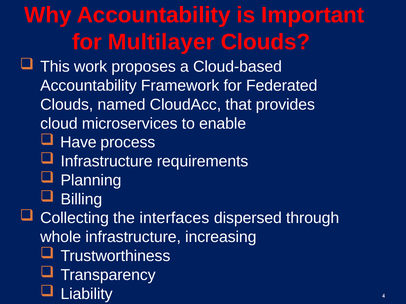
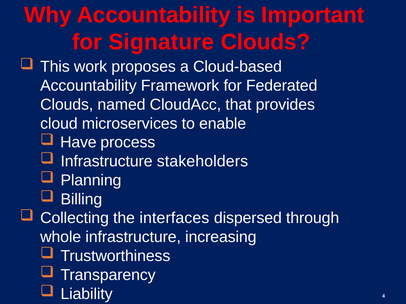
Multilayer: Multilayer -> Signature (161, 42)
requirements: requirements -> stakeholders (202, 162)
